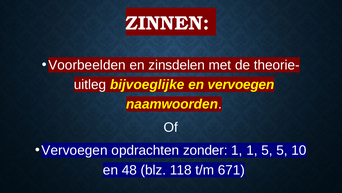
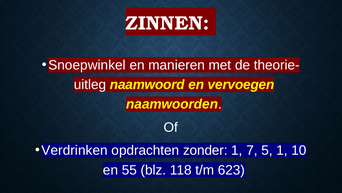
Voorbeelden: Voorbeelden -> Snoepwinkel (87, 65)
zinsdelen: zinsdelen -> manieren (177, 65)
bijvoeglijke: bijvoeglijke -> naamwoord (147, 84)
Vervoegen: Vervoegen -> Verdrinken (75, 150)
1 1: 1 -> 7 (252, 150)
5 5: 5 -> 1 (282, 150)
48: 48 -> 55 (129, 169)
671: 671 -> 623 (231, 169)
